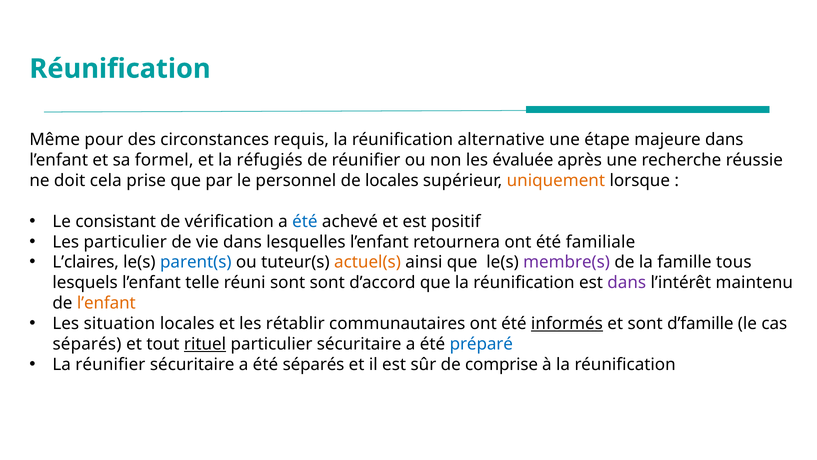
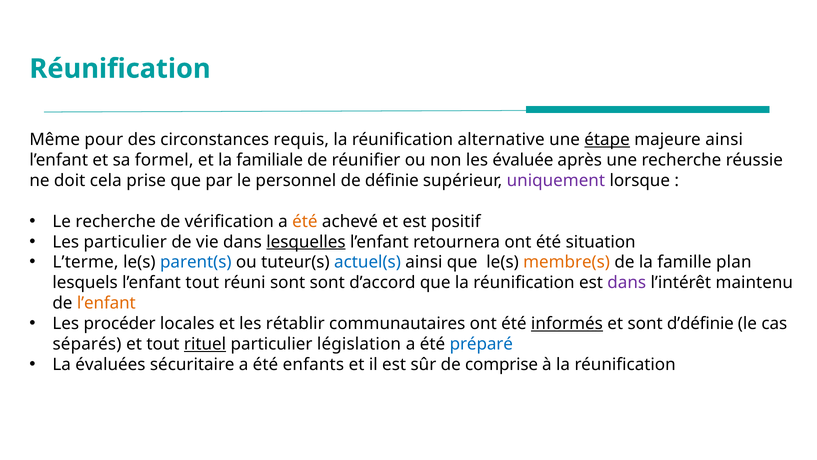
étape underline: none -> present (607, 139)
majeure dans: dans -> ainsi (724, 139)
réfugiés: réfugiés -> familiale (270, 160)
de locales: locales -> définie (392, 180)
uniquement colour: orange -> purple (556, 180)
Le consistant: consistant -> recherche (116, 221)
été colour: blue -> orange (305, 221)
lesquelles underline: none -> present (306, 242)
familiale: familiale -> situation (601, 242)
L’claires: L’claires -> L’terme (86, 262)
actuel(s colour: orange -> blue (367, 262)
membre(s colour: purple -> orange (567, 262)
tous: tous -> plan (734, 262)
l’enfant telle: telle -> tout (202, 283)
situation: situation -> procéder (120, 323)
d’famille: d’famille -> d’définie (700, 323)
particulier sécuritaire: sécuritaire -> législation (359, 344)
La réunifier: réunifier -> évaluées (110, 364)
été séparés: séparés -> enfants (313, 364)
